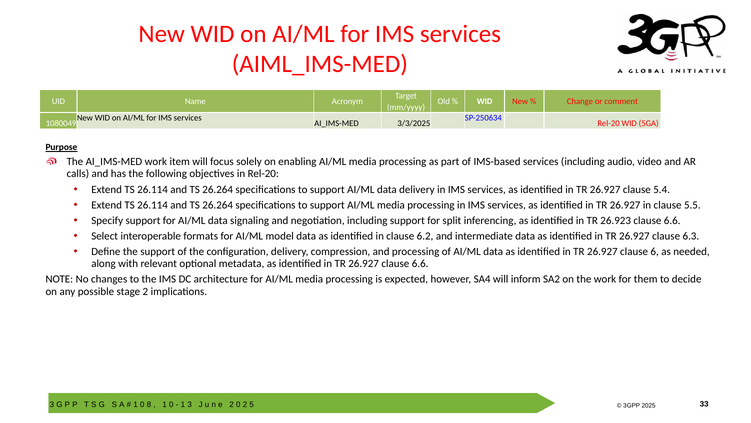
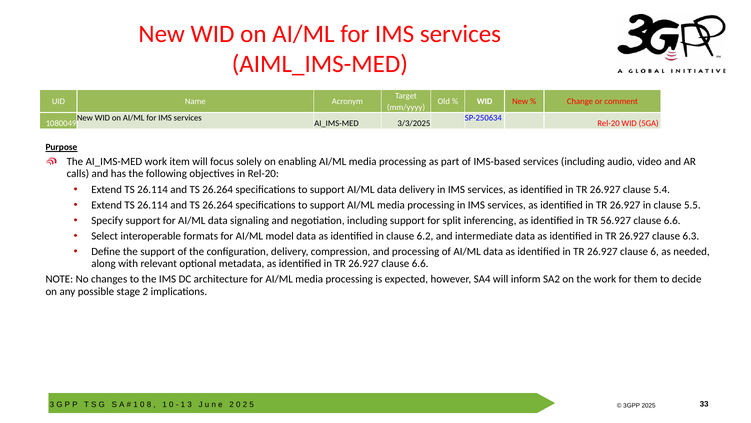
26.923: 26.923 -> 56.927 (616, 220)
